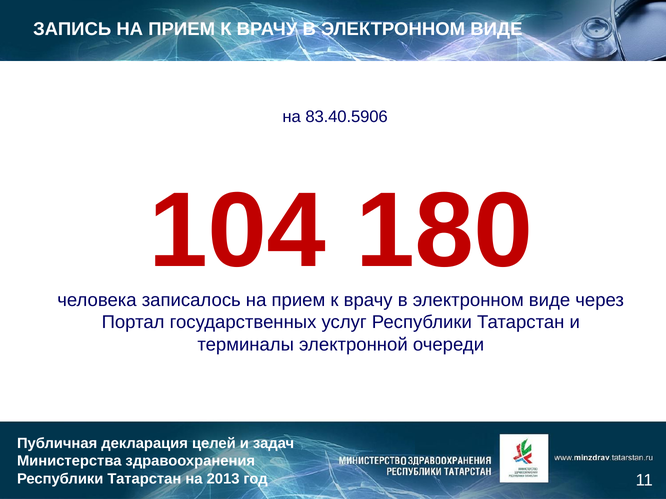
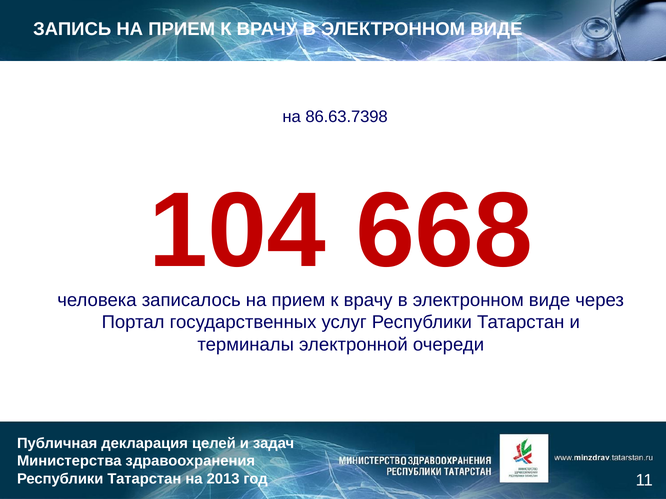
83.40.5906: 83.40.5906 -> 86.63.7398 (347, 117)
180: 180 -> 668 (444, 232)
